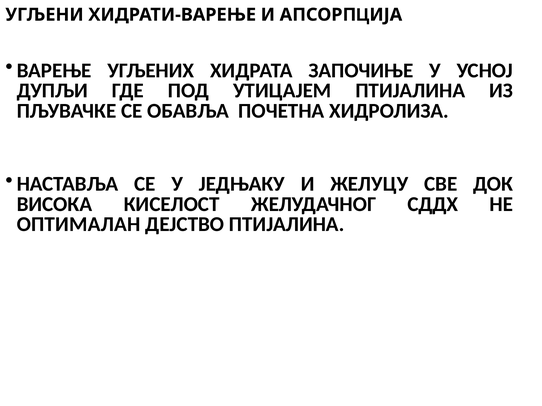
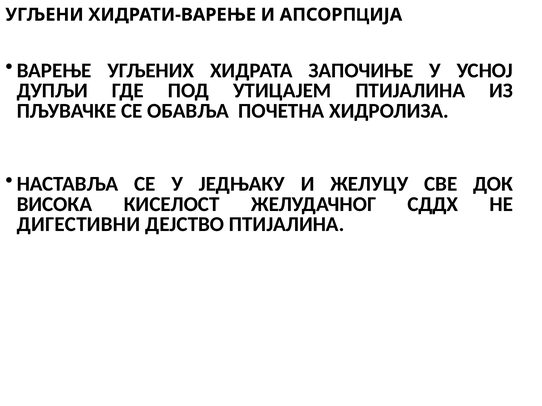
ОПТИМАЛАН: ОПТИМАЛАН -> ДИГЕСТИВНИ (79, 225)
